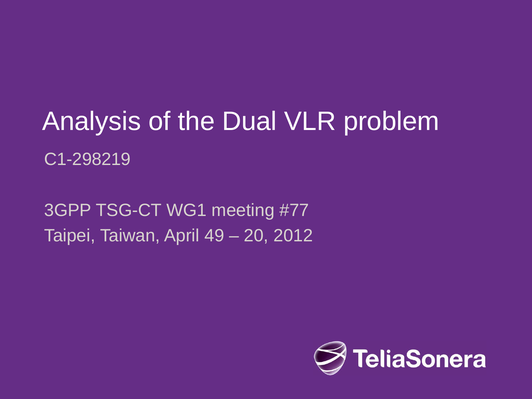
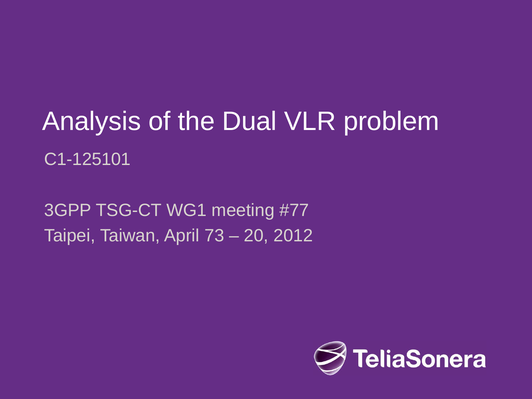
C1-298219: C1-298219 -> C1-125101 (87, 159)
49: 49 -> 73 (214, 236)
